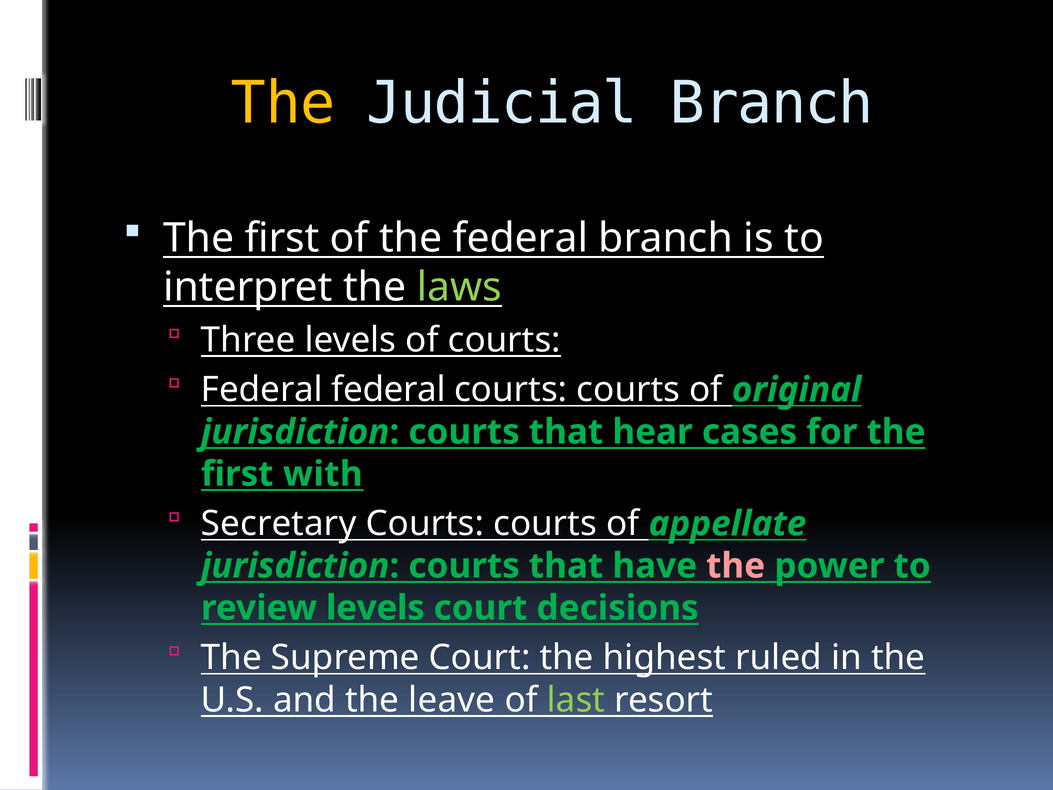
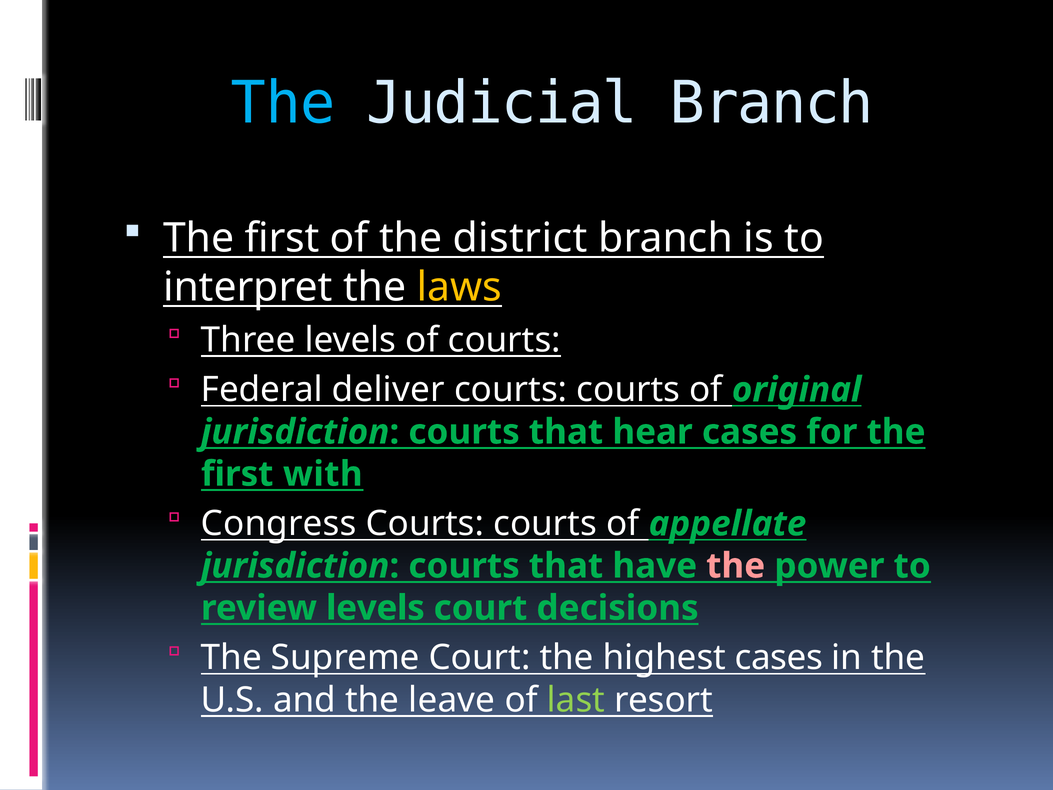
The colour: yellow -> light blue (283, 103)
the federal: federal -> district (520, 238)
laws colour: light green -> yellow (459, 287)
Federal federal: federal -> deliver (388, 390)
Secretary: Secretary -> Congress (279, 524)
highest ruled: ruled -> cases (779, 658)
